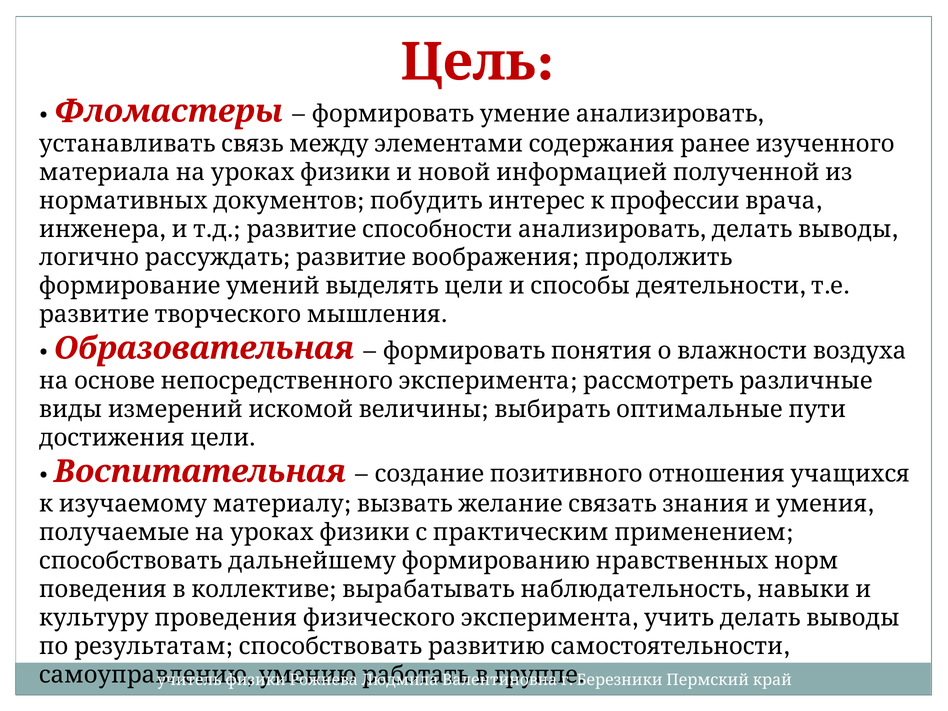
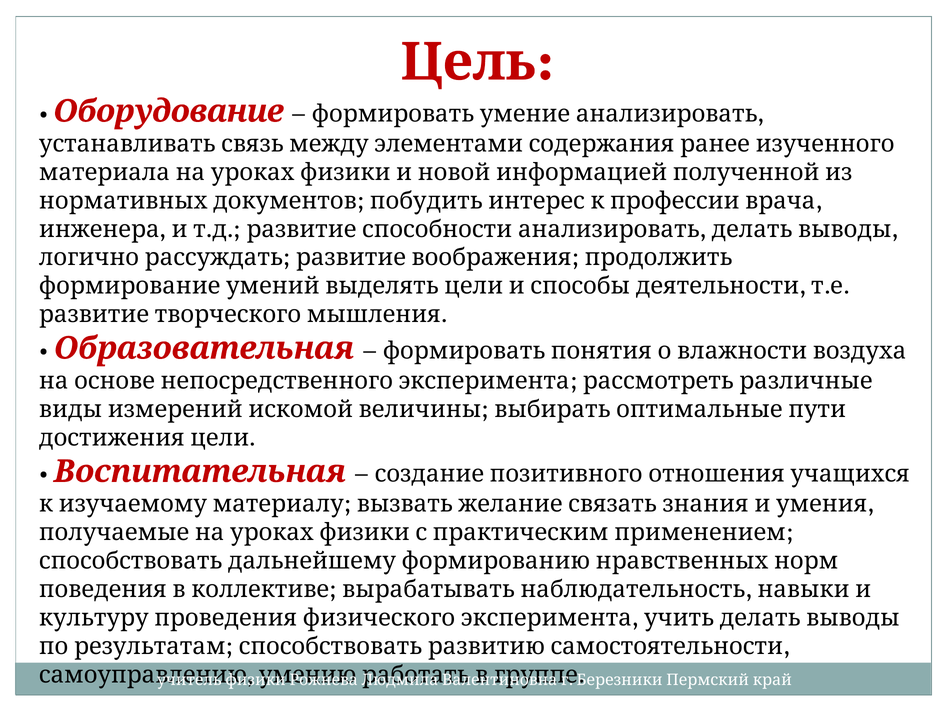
Фломастеры: Фломастеры -> Оборудование (169, 111)
